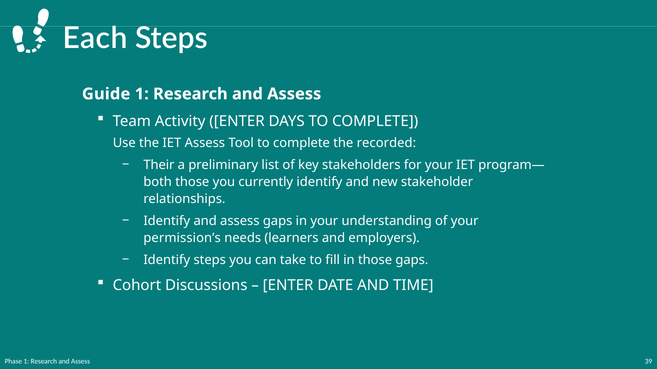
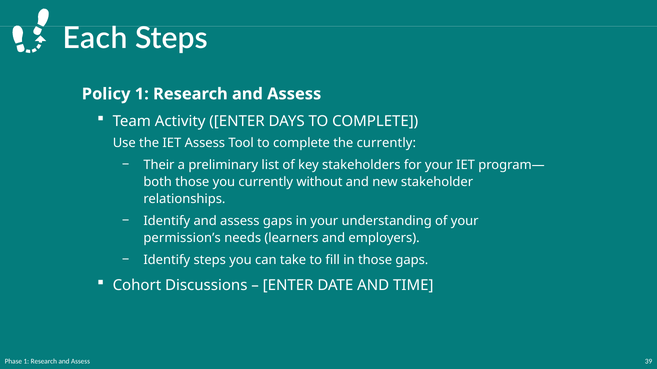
Guide: Guide -> Policy (106, 94)
the recorded: recorded -> currently (386, 143)
currently identify: identify -> without (319, 182)
